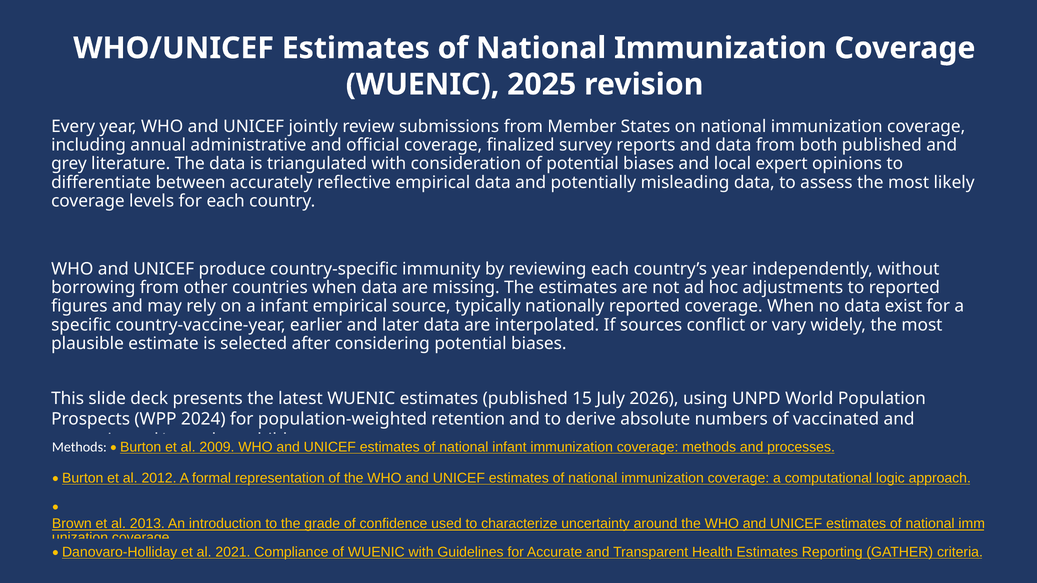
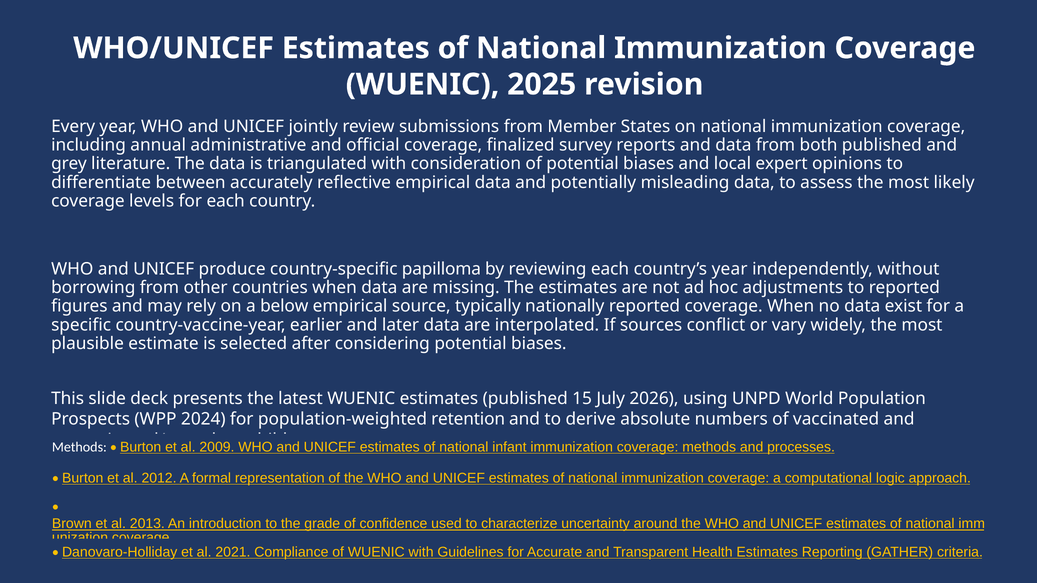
immunity: immunity -> papilloma (441, 269)
a infant: infant -> below (284, 306)
